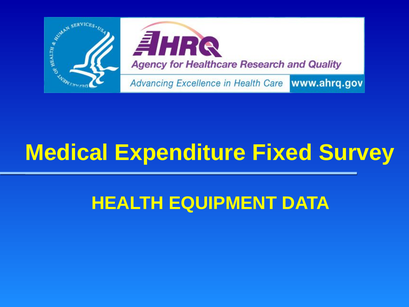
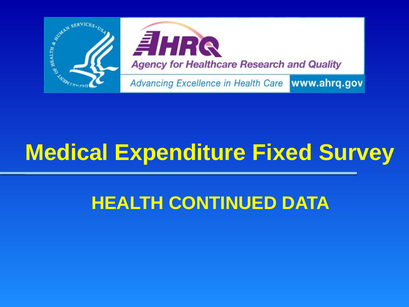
EQUIPMENT: EQUIPMENT -> CONTINUED (223, 203)
